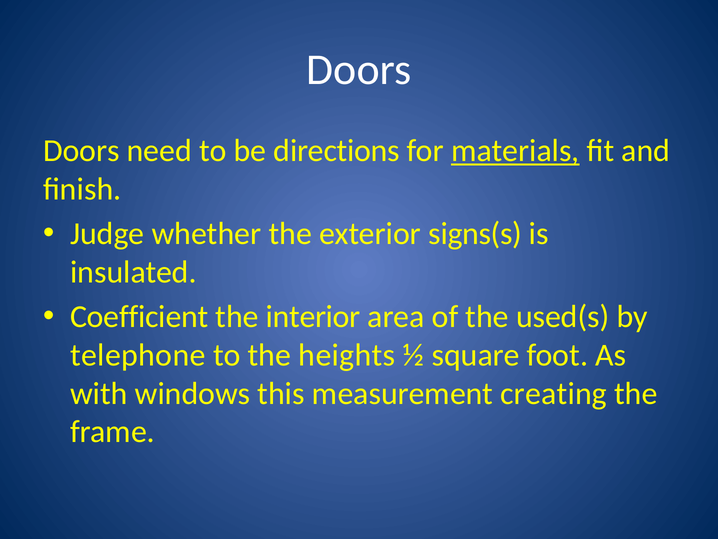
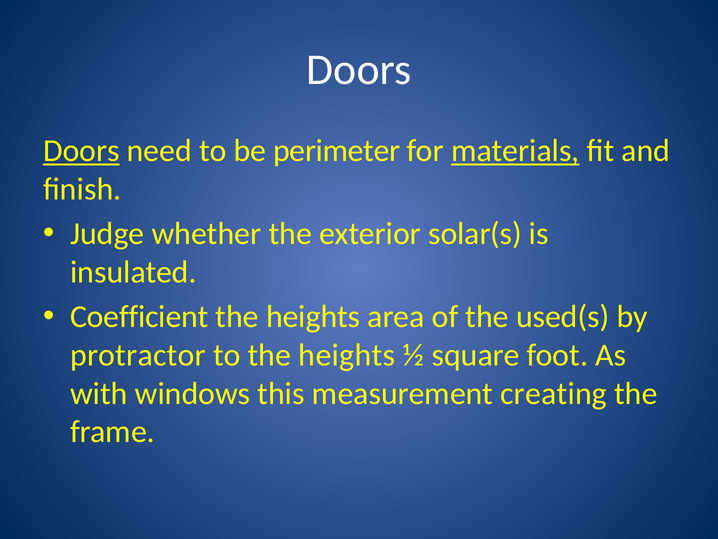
Doors underline: none -> present (81, 151)
directions: directions -> perimeter (337, 151)
signs(s: signs(s -> solar(s (475, 234)
interior: interior -> heights (313, 317)
telephone: telephone -> protractor (138, 355)
